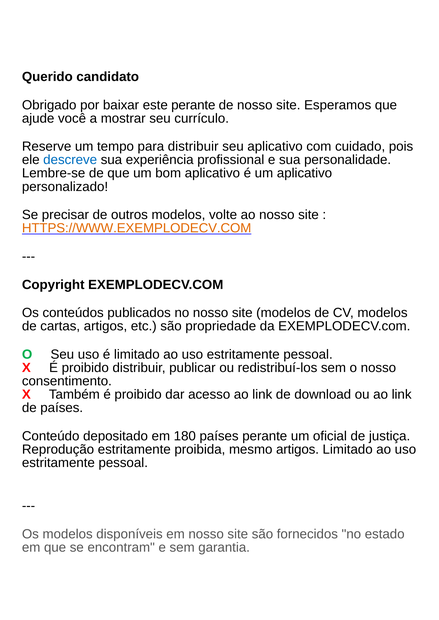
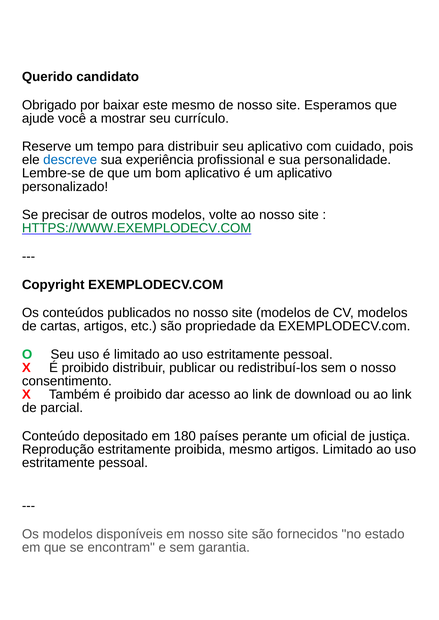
este perante: perante -> mesmo (193, 105)
HTTPS://WWW.EXEMPLODECV.COM colour: orange -> green (137, 228)
de países: países -> parcial (62, 408)
